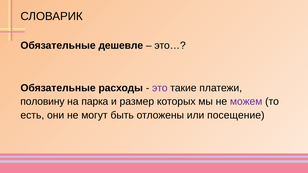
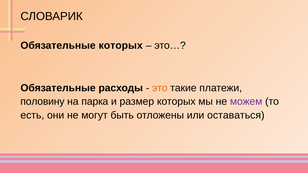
Обязательные дешевле: дешевле -> которых (121, 46)
это colour: purple -> orange (160, 88)
посещение: посещение -> оставаться (236, 115)
